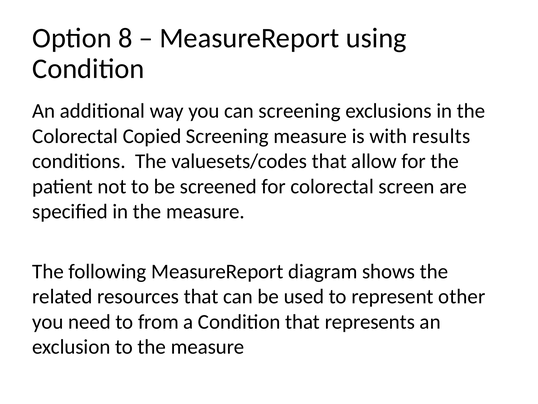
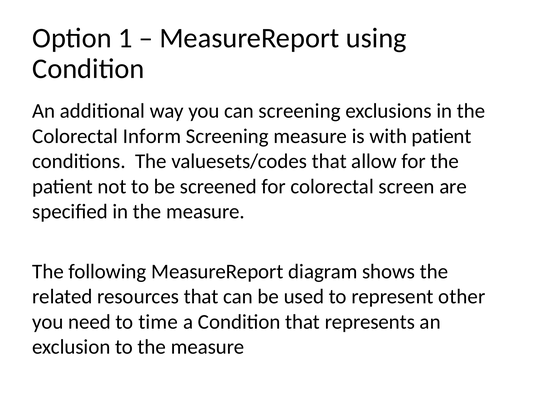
8: 8 -> 1 (125, 38)
Copied: Copied -> Inform (152, 136)
with results: results -> patient (441, 136)
from: from -> time (158, 321)
